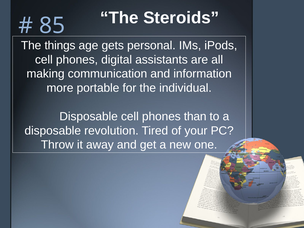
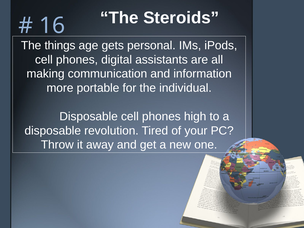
85: 85 -> 16 (52, 26)
than: than -> high (195, 116)
